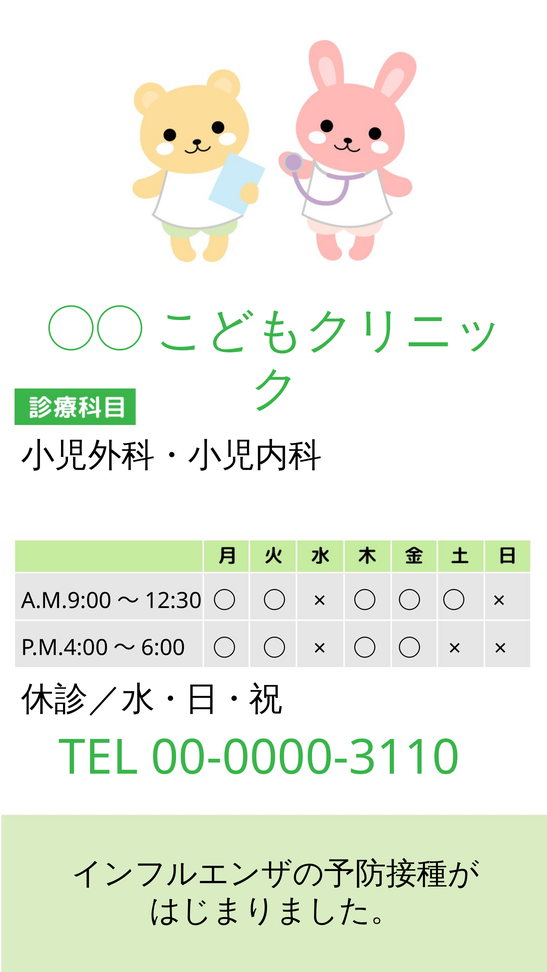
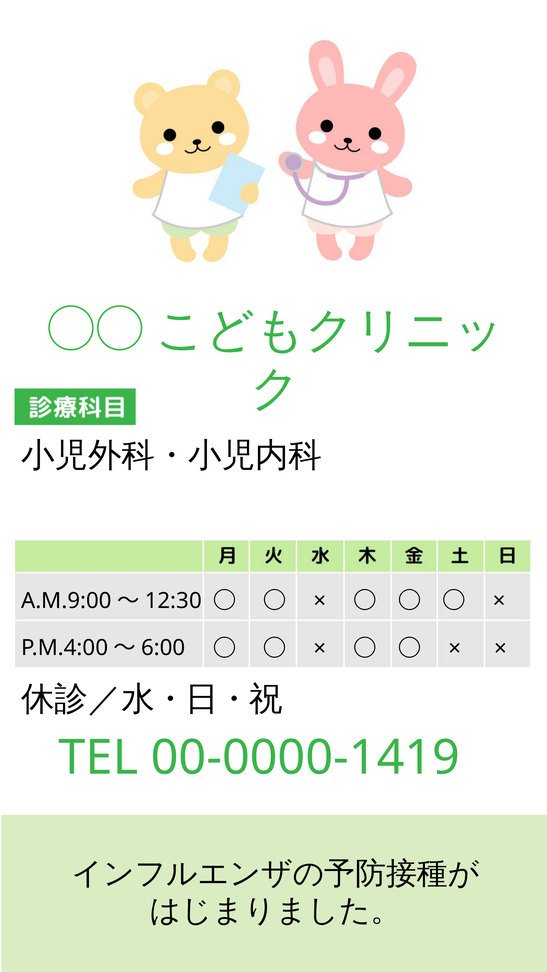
00-0000-3110: 00-0000-3110 -> 00-0000-1419 (305, 758)
